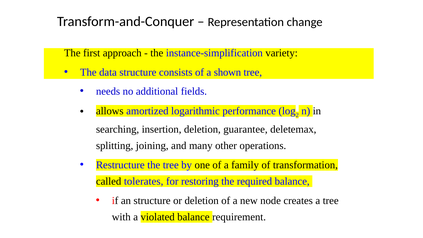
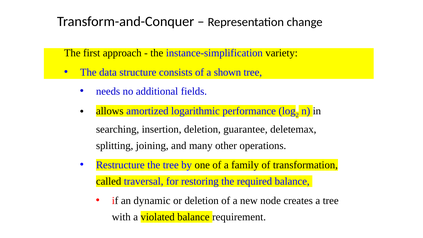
tolerates: tolerates -> traversal (144, 181)
an structure: structure -> dynamic (152, 200)
